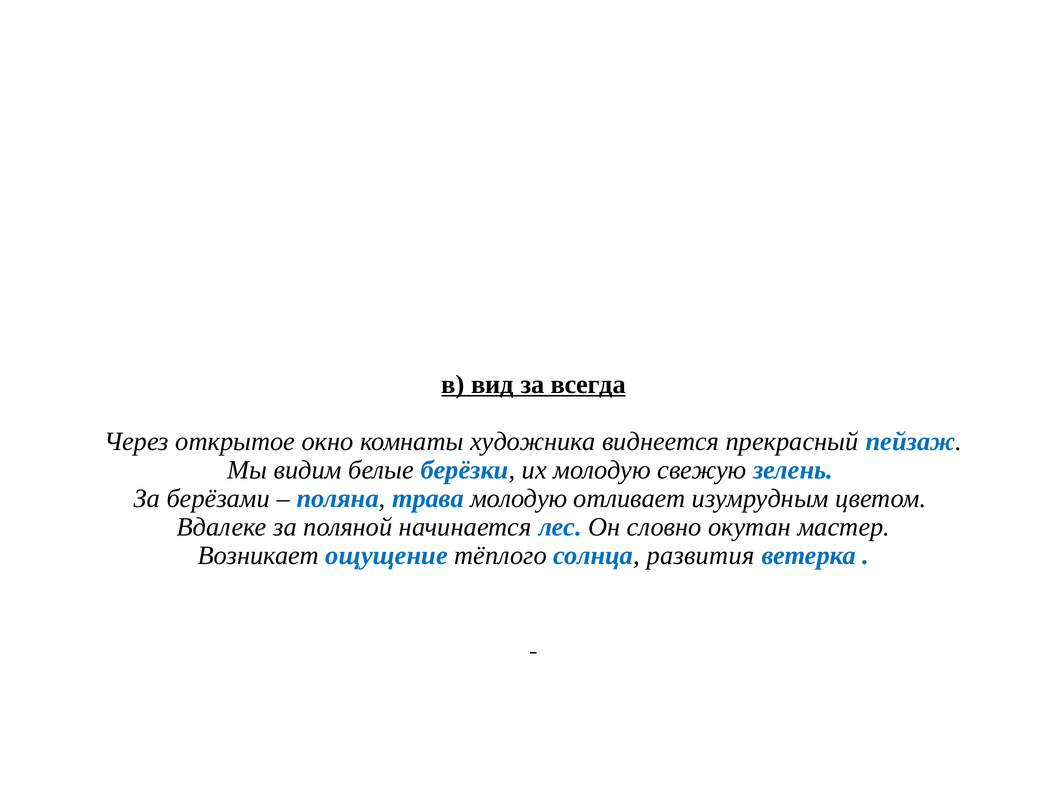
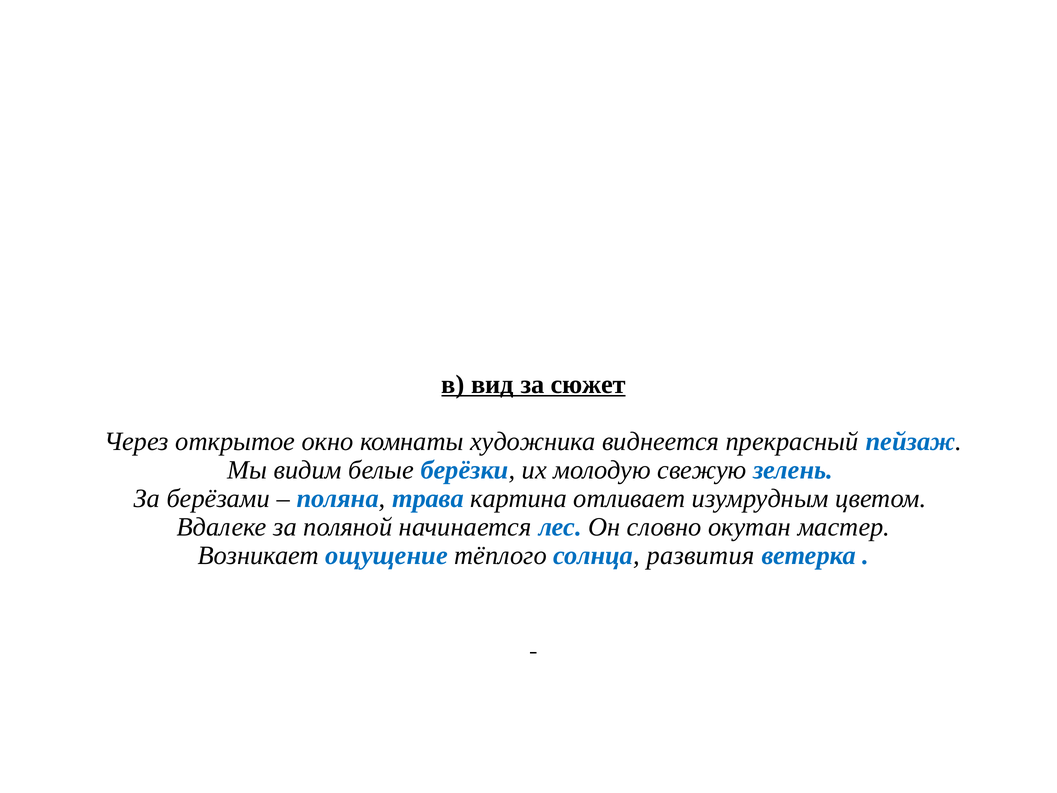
всегда: всегда -> сюжет (588, 384)
трава молодую: молодую -> картина (519, 498)
